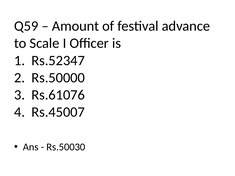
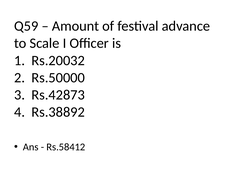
Rs.52347: Rs.52347 -> Rs.20032 (58, 61)
Rs.61076: Rs.61076 -> Rs.42873 (58, 95)
Rs.45007: Rs.45007 -> Rs.38892 (58, 112)
Rs.50030: Rs.50030 -> Rs.58412 (66, 147)
